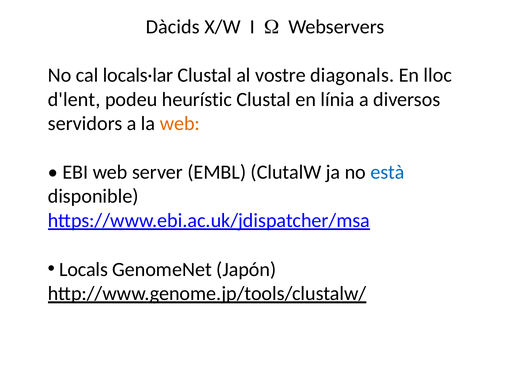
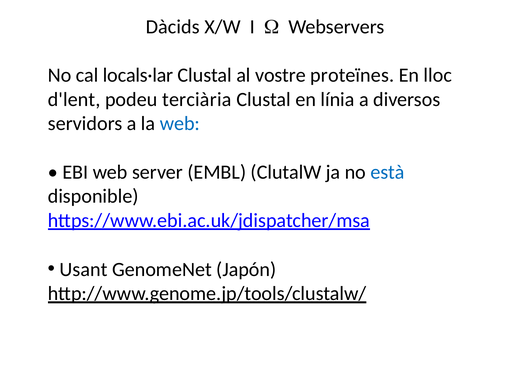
diagonals: diagonals -> proteïnes (352, 75)
heurístic: heurístic -> terciària (197, 99)
web colour: orange -> blue (180, 123)
Locals: Locals -> Usant (83, 269)
